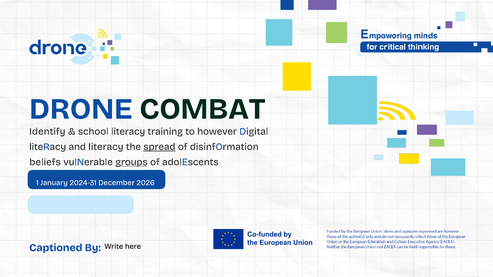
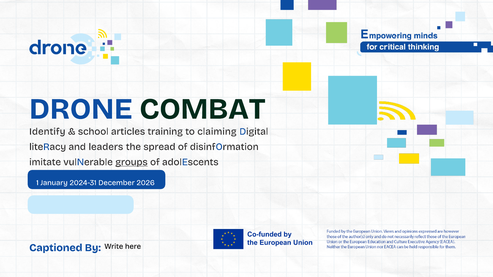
school literacy: literacy -> articles (128, 132)
however: however -> claiming (217, 132)
and literacy: literacy -> leaders (106, 147)
spread underline: present -> none (159, 147)
beliefs: beliefs -> imitate (45, 162)
